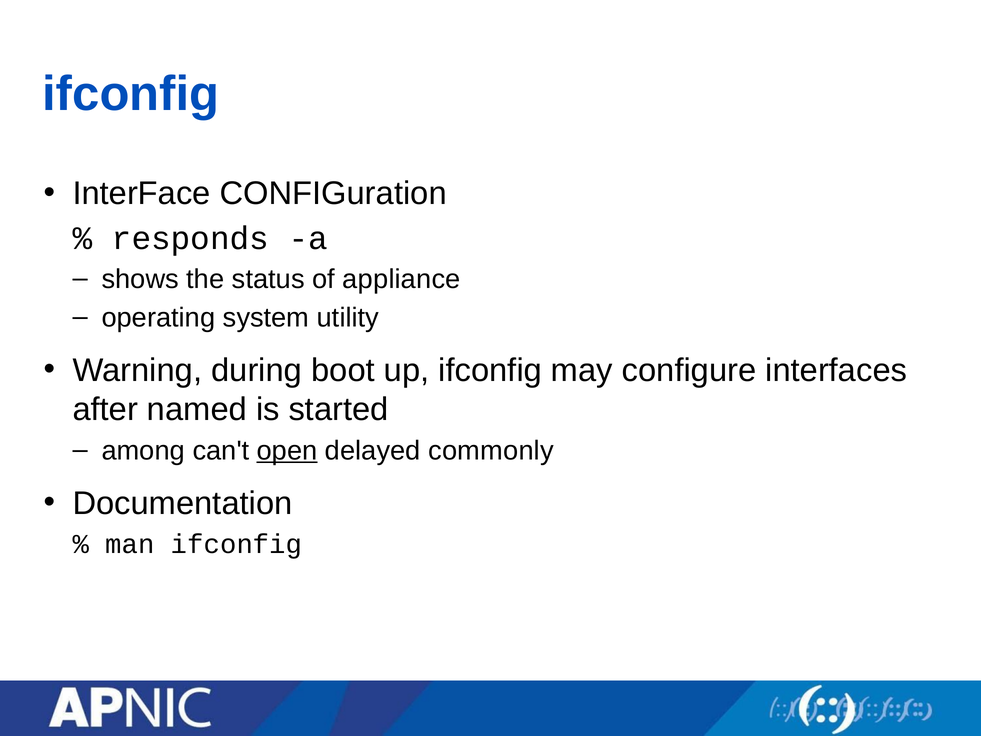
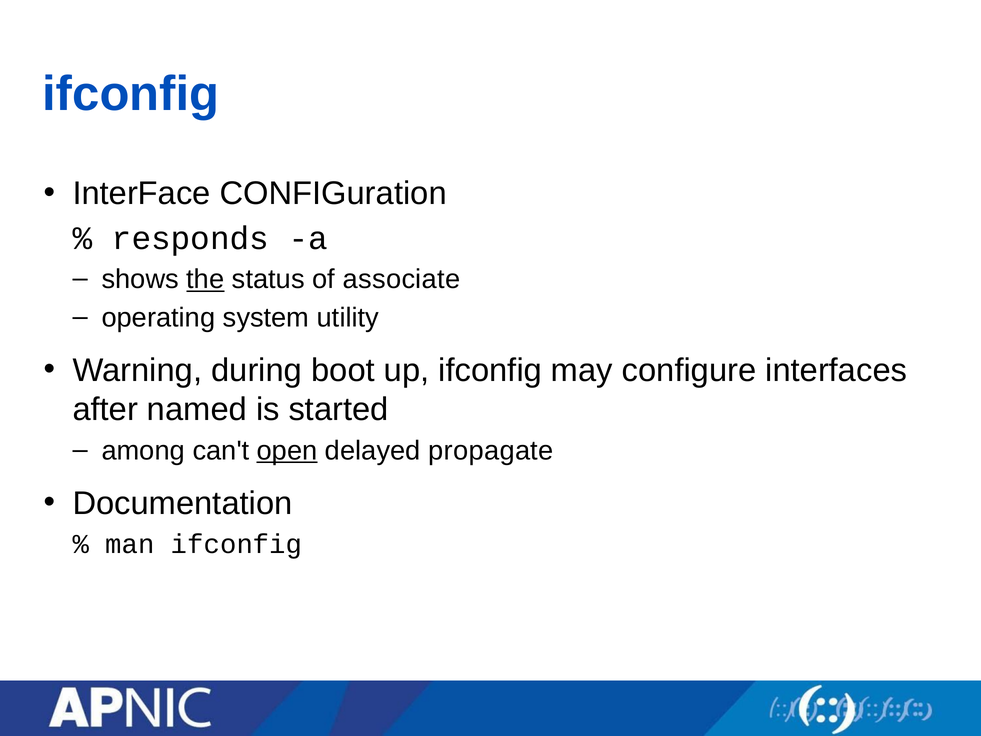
the underline: none -> present (205, 279)
appliance: appliance -> associate (402, 279)
commonly: commonly -> propagate (491, 450)
